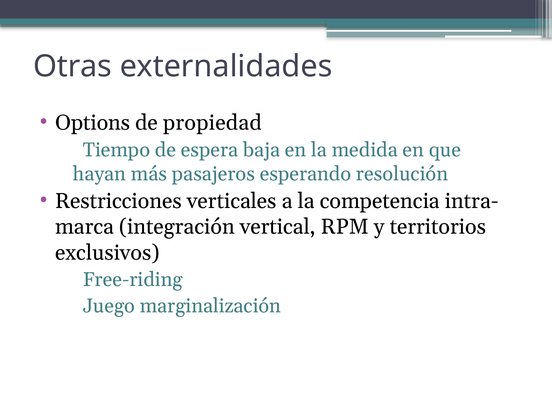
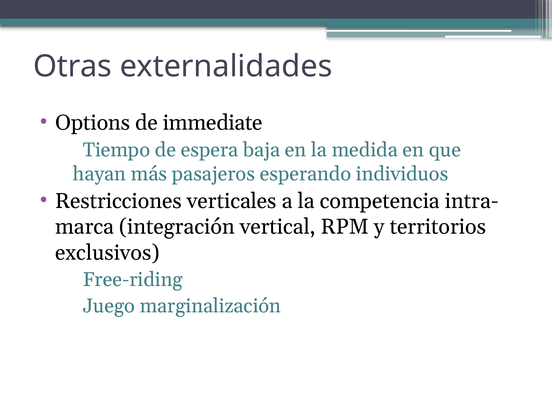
propiedad: propiedad -> immediate (213, 123)
resolución: resolución -> individuos (402, 174)
